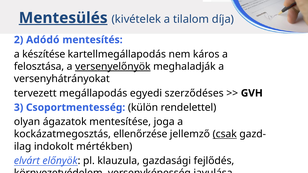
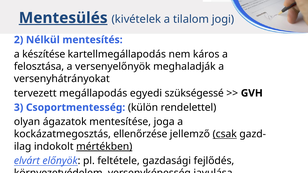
díja: díja -> jogi (223, 19)
Adódó: Adódó -> Nélkül (43, 40)
versenyelőnyök underline: present -> none (113, 67)
szerződéses: szerződéses -> szükségessé (194, 93)
mértékben underline: none -> present (104, 147)
klauzula: klauzula -> feltétele (119, 161)
